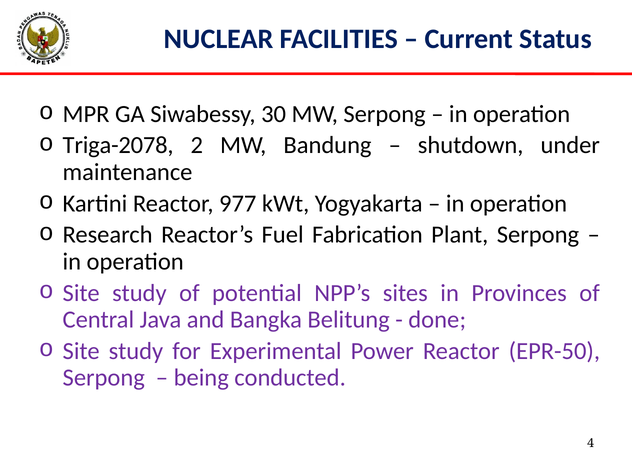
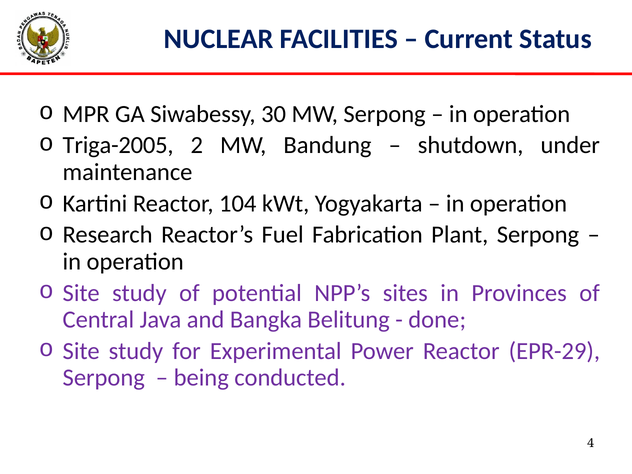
Triga-2078: Triga-2078 -> Triga-2005 (118, 145)
977: 977 -> 104 (238, 203)
EPR-50: EPR-50 -> EPR-29 (554, 351)
